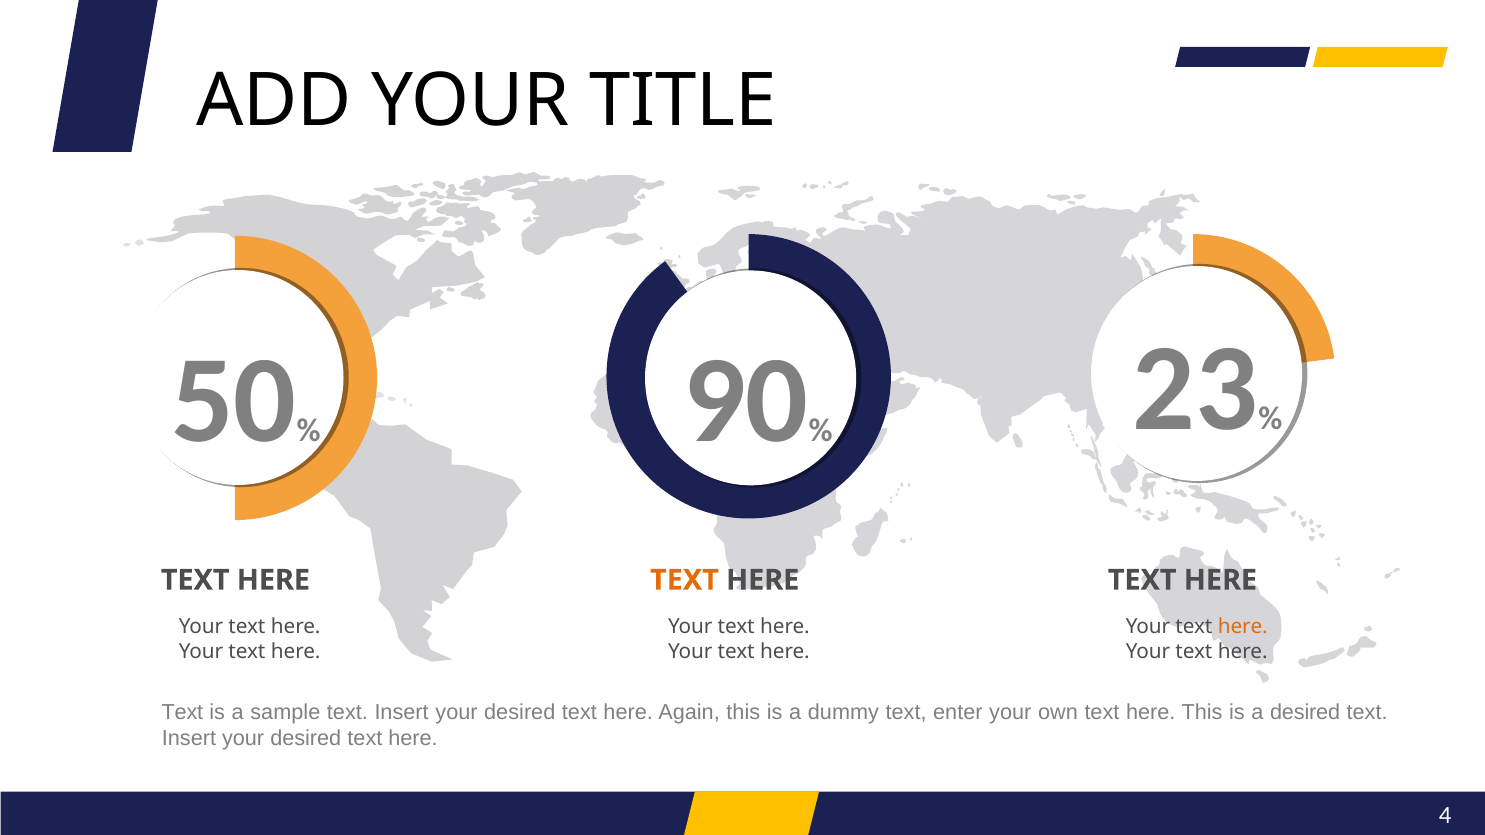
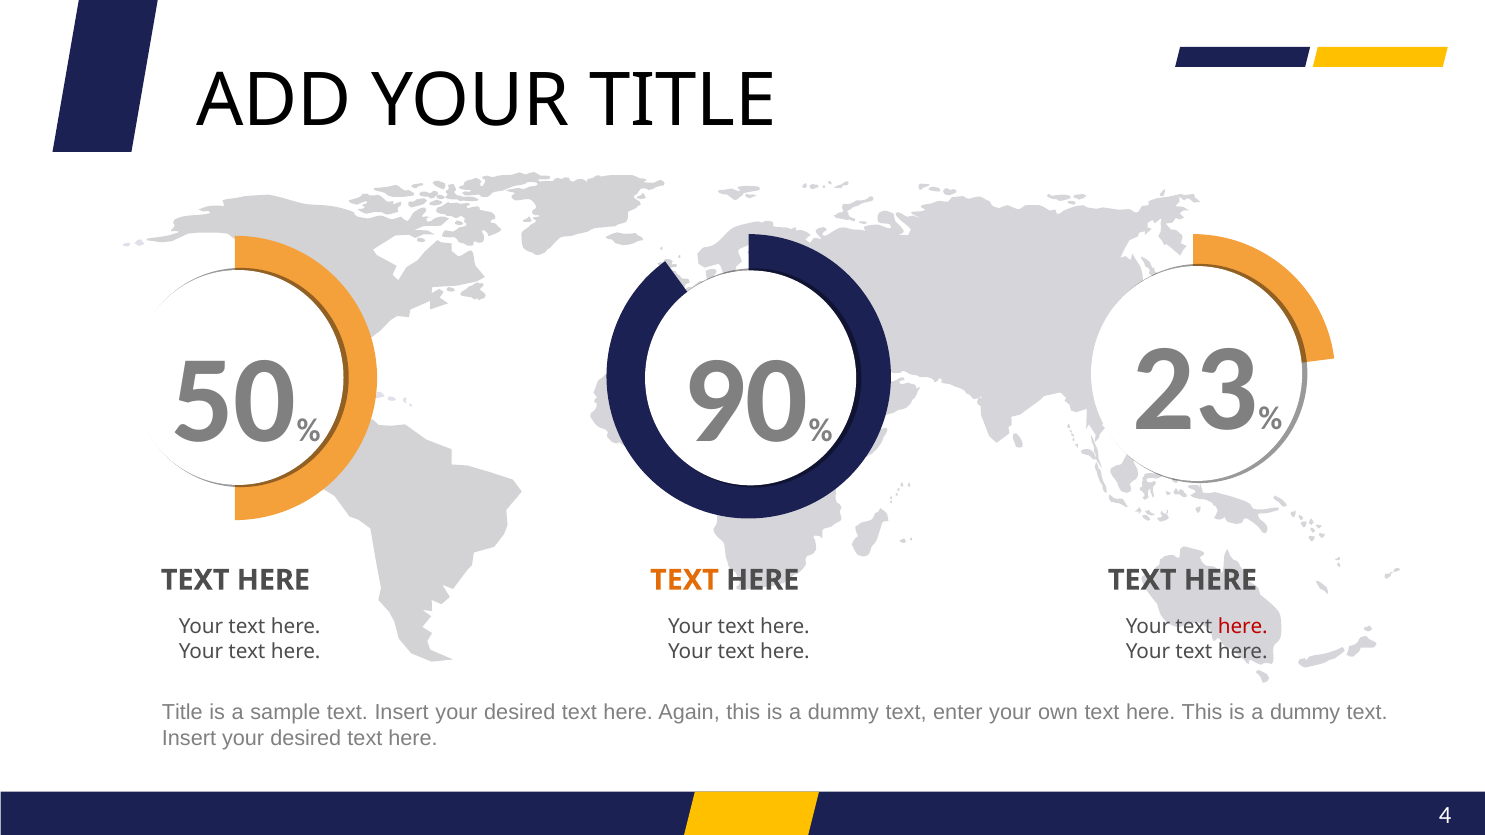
here colour: orange -> red (1243, 627)
Text: Text -> Title (182, 713)
desired: desired -> dummy (1305, 713)
